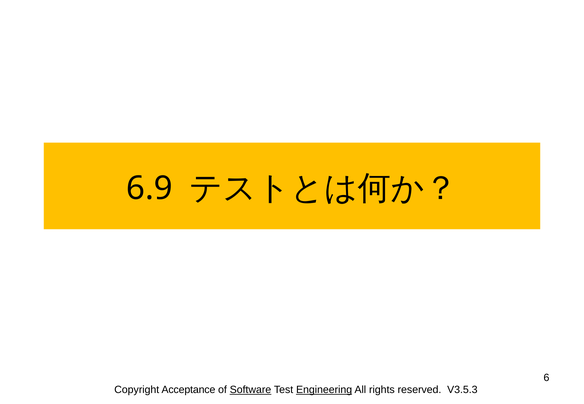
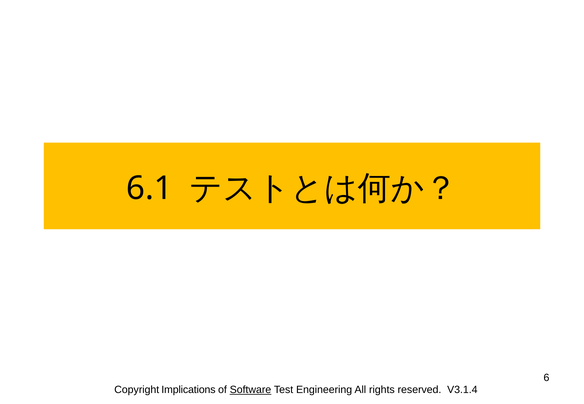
6.9: 6.9 -> 6.1 (150, 188)
Acceptance: Acceptance -> Implications (188, 390)
Engineering underline: present -> none (324, 390)
V3.5.3: V3.5.3 -> V3.1.4 (462, 390)
